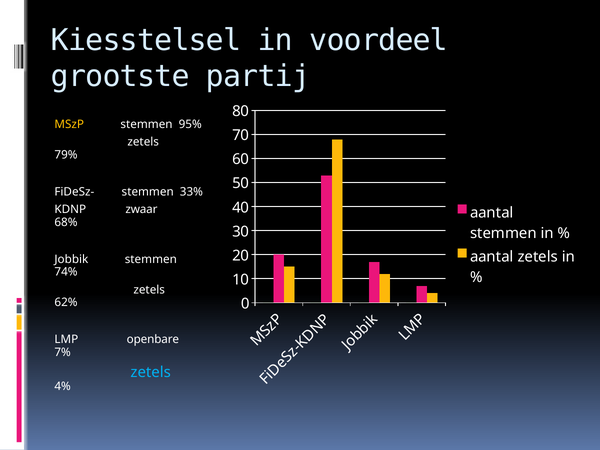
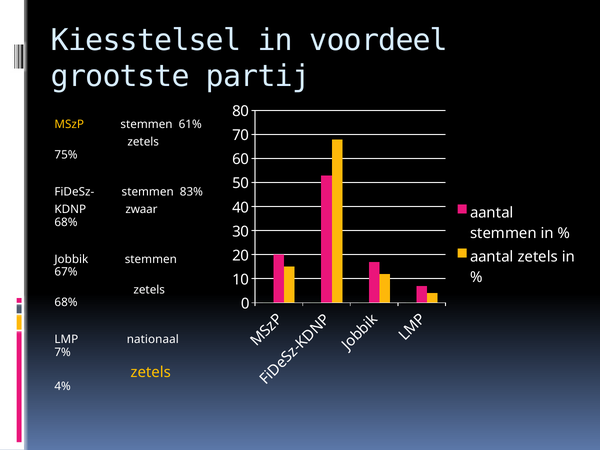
95%: 95% -> 61% (190, 124)
79%: 79% -> 75% (66, 155)
33%: 33% -> 83% (191, 192)
74%: 74% -> 67% (66, 272)
62%: 62% -> 68% (66, 302)
openbare: openbare -> nationaal (153, 340)
zetels colour: light blue -> yellow (151, 372)
